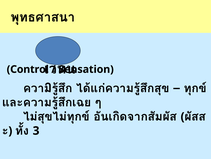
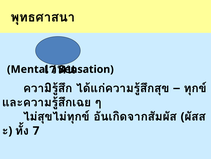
Control: Control -> Mental (28, 69)
3: 3 -> 7 (36, 130)
